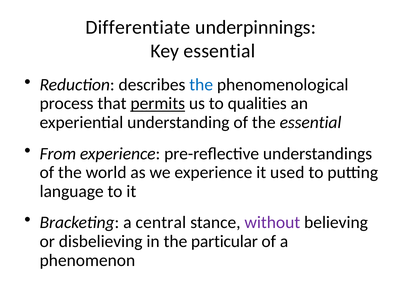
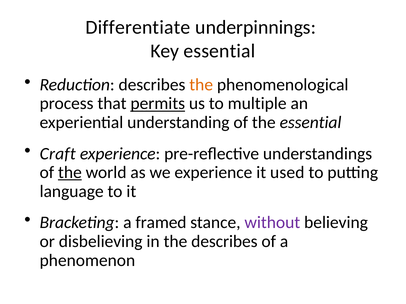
the colour: blue -> orange (201, 85)
qualities: qualities -> multiple (257, 104)
From: From -> Craft (58, 154)
the underline: none -> present (70, 173)
central: central -> framed (161, 223)
the particular: particular -> describes (224, 242)
